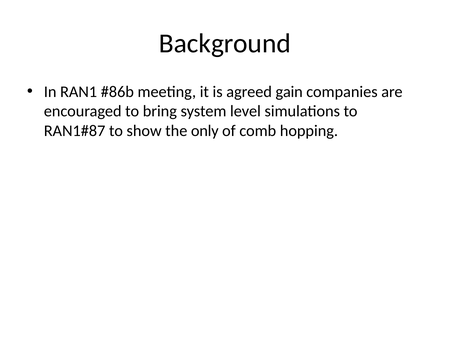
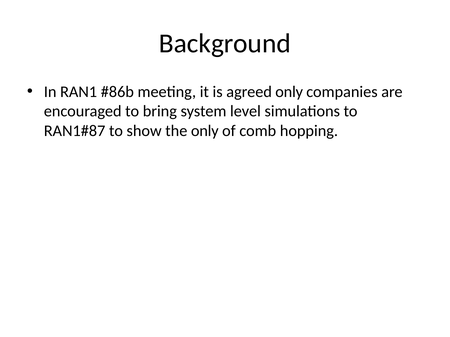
agreed gain: gain -> only (289, 92)
